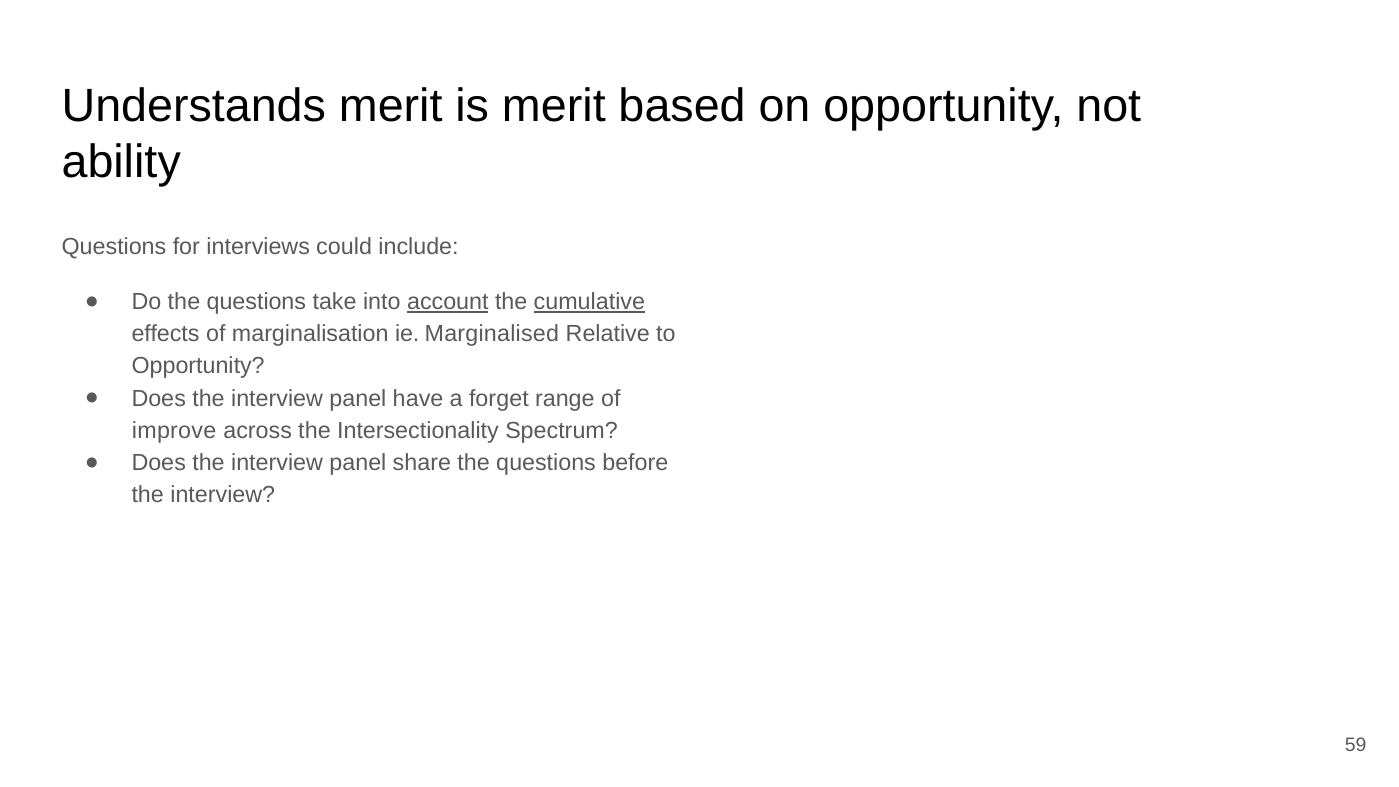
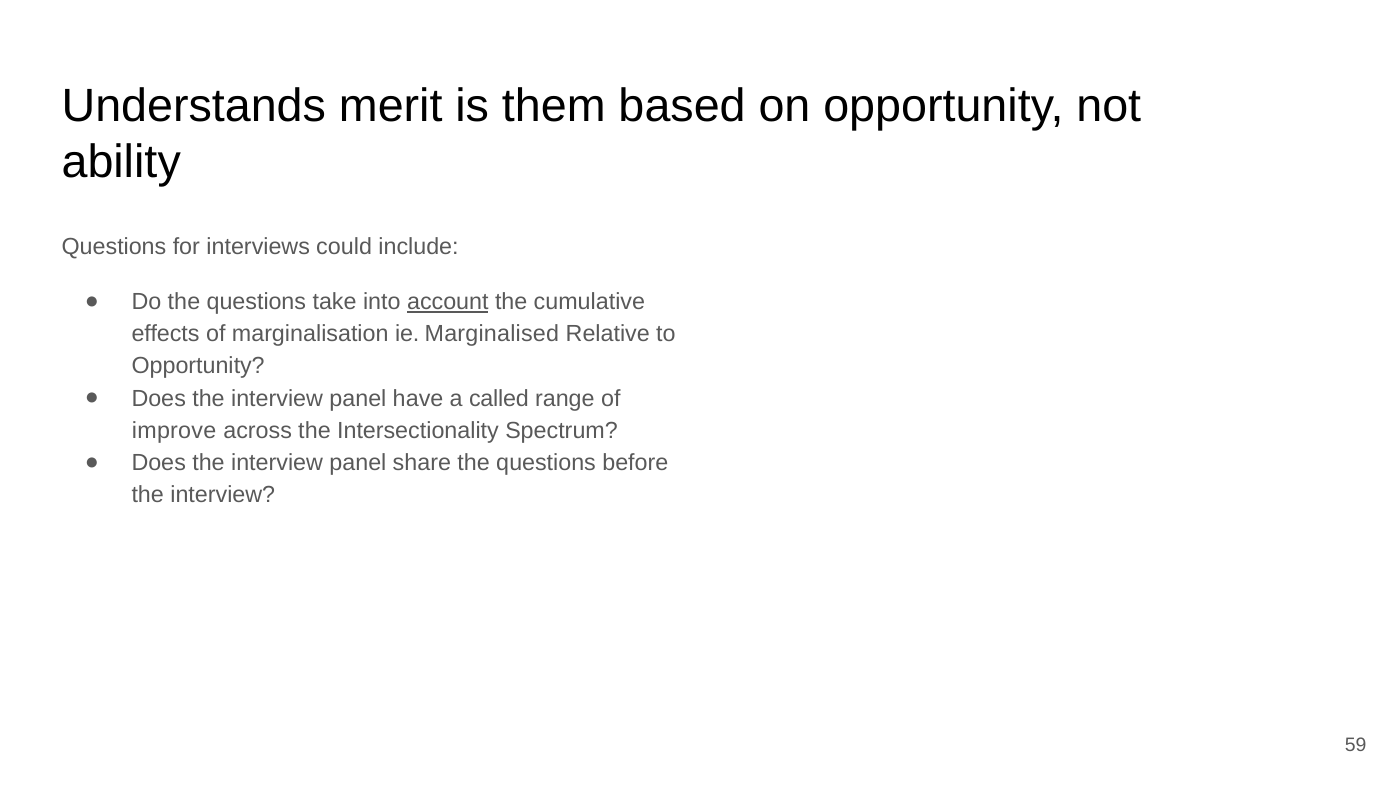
is merit: merit -> them (554, 106)
cumulative underline: present -> none (589, 302)
forget: forget -> called (499, 398)
